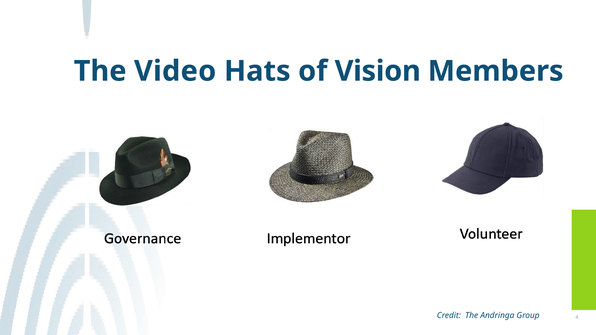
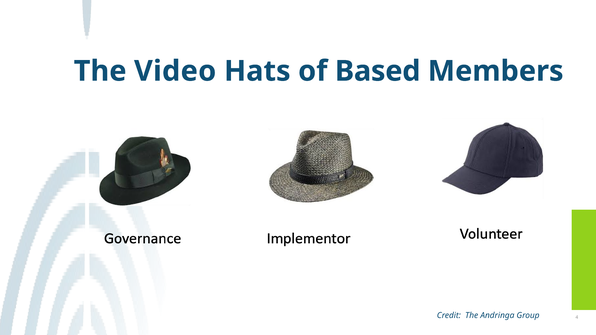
Vision: Vision -> Based (378, 71)
